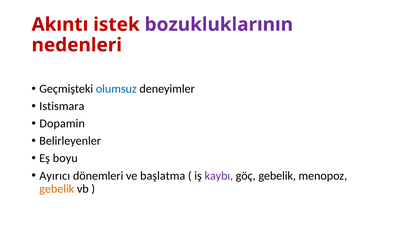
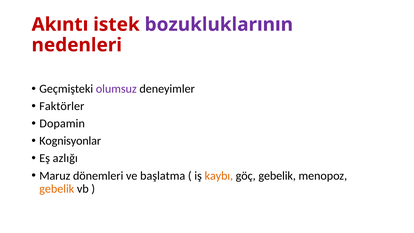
olumsuz colour: blue -> purple (116, 89)
Istismara: Istismara -> Faktörler (62, 106)
Belirleyenler: Belirleyenler -> Kognisyonlar (70, 141)
boyu: boyu -> azlığı (65, 158)
Ayırıcı: Ayırıcı -> Maruz (55, 176)
kaybı colour: purple -> orange (219, 176)
